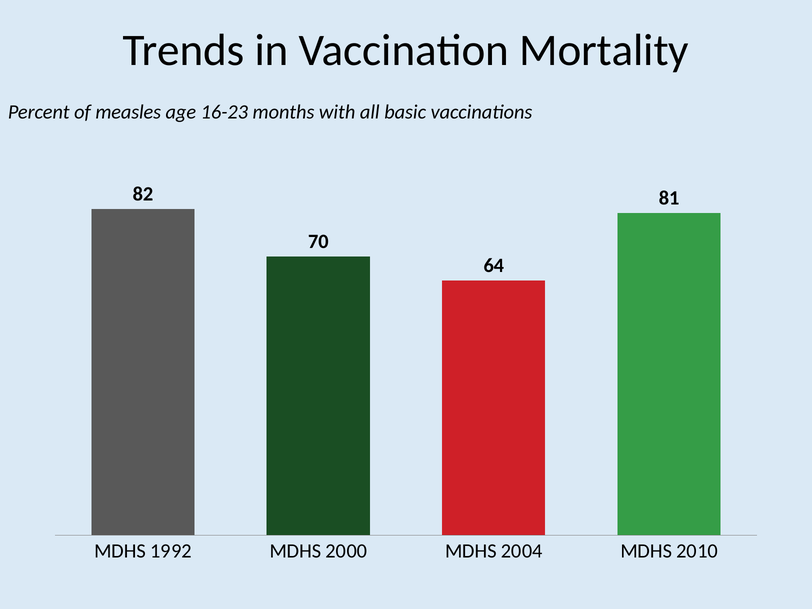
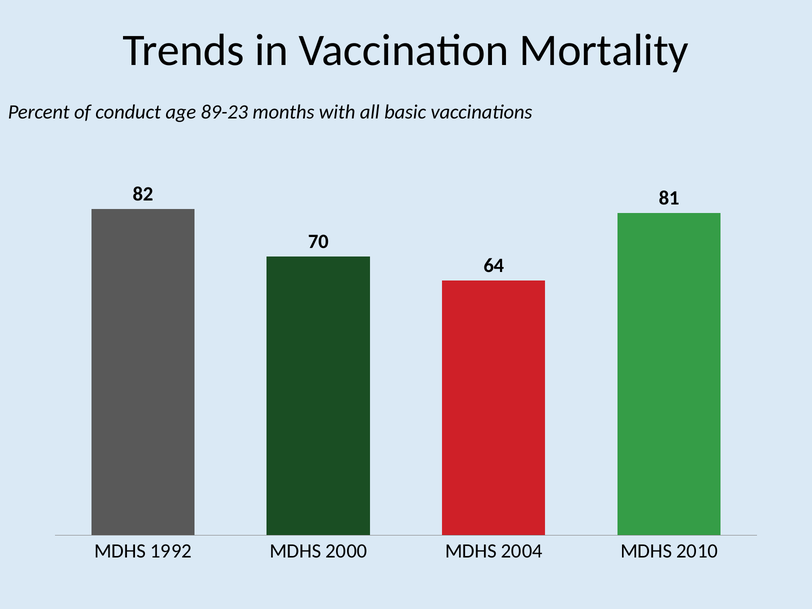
measles: measles -> conduct (128, 112)
16-23: 16-23 -> 89-23 (224, 112)
